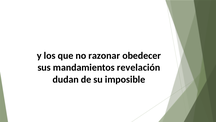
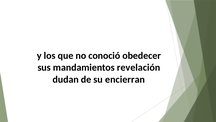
razonar: razonar -> conoció (104, 55)
imposible: imposible -> encierran (125, 79)
